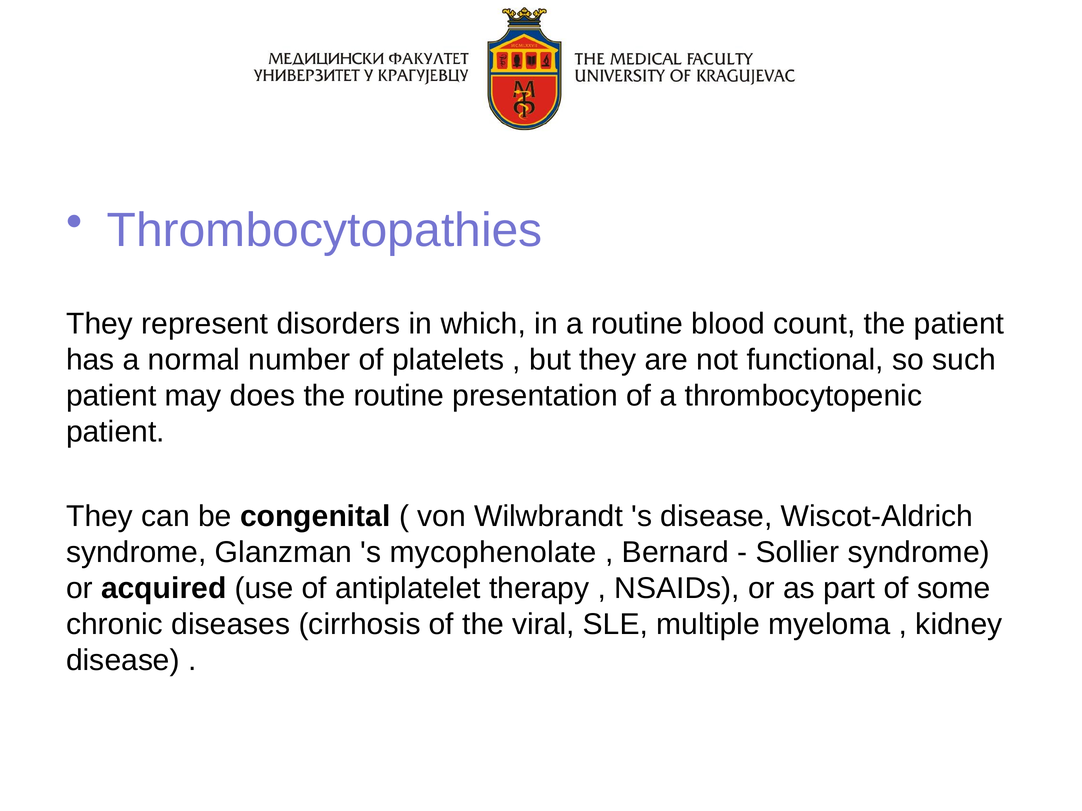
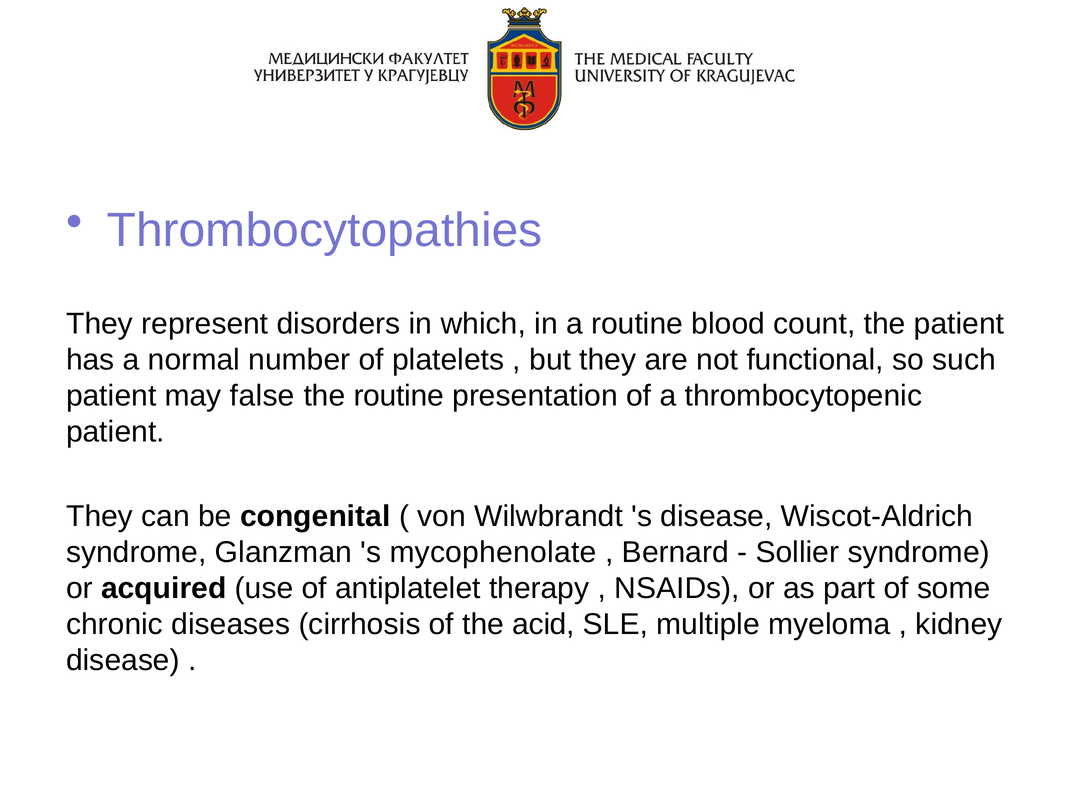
does: does -> false (262, 396)
viral: viral -> acid (544, 625)
